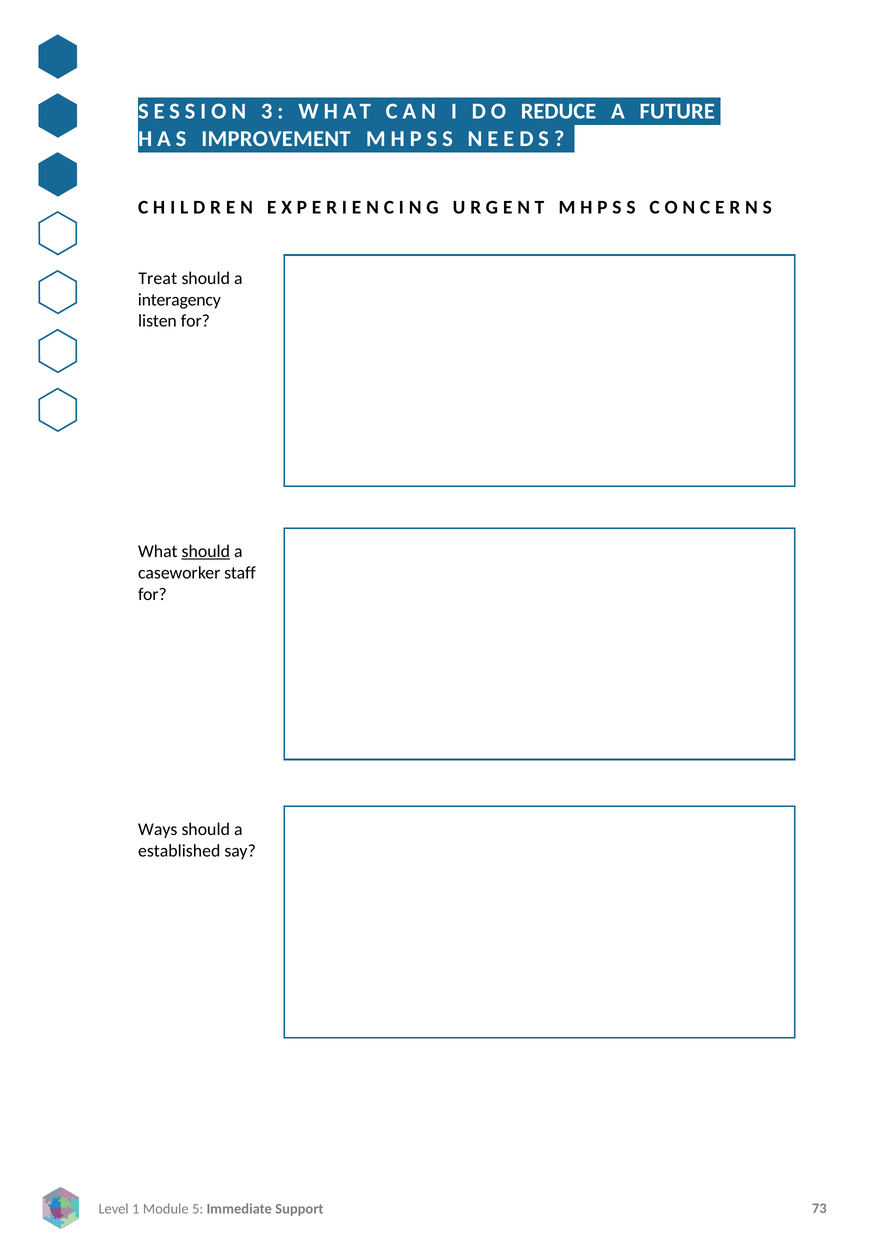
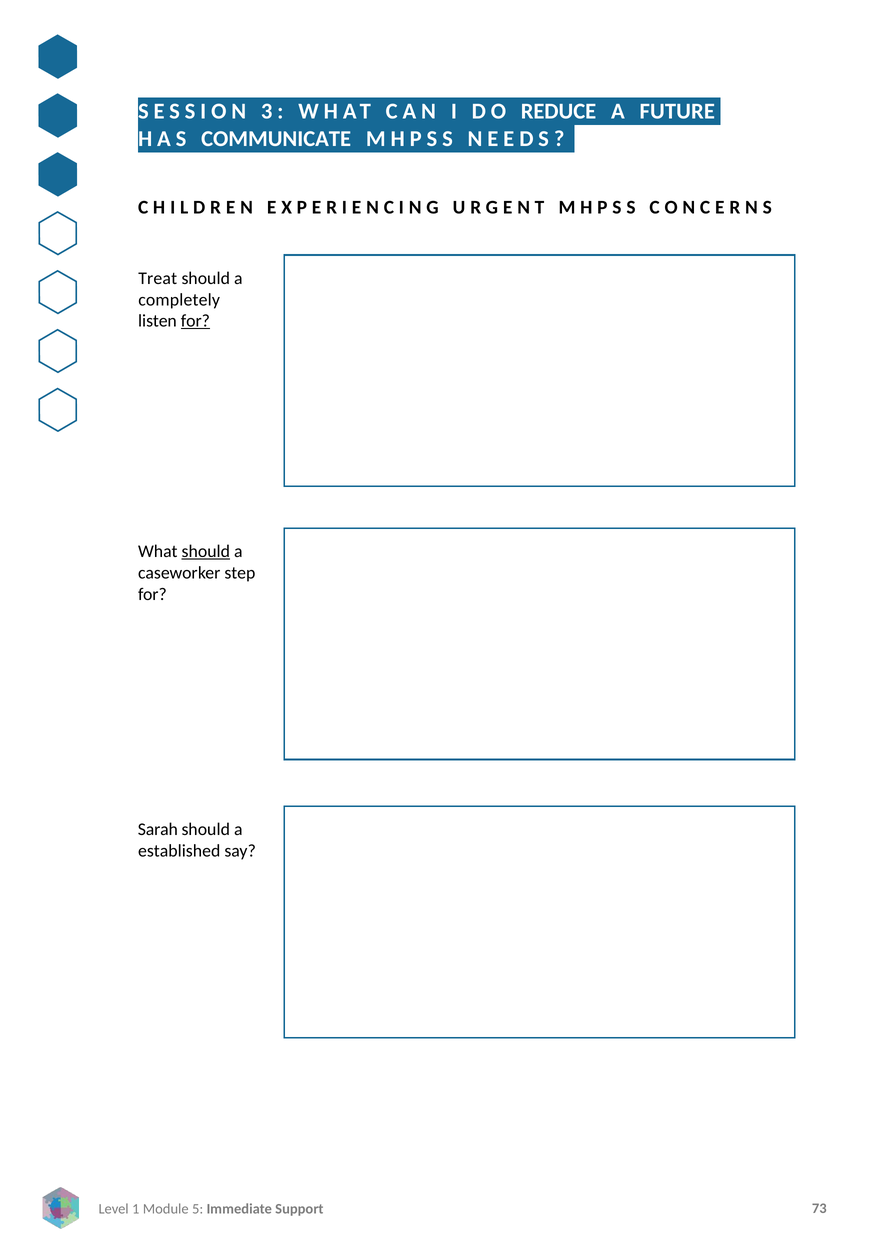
IMPROVEMENT: IMPROVEMENT -> COMMUNICATE (276, 139)
interagency: interagency -> completely (179, 300)
for underline: none -> present (195, 321)
staff: staff -> step (240, 573)
Ways: Ways -> Sarah (158, 829)
